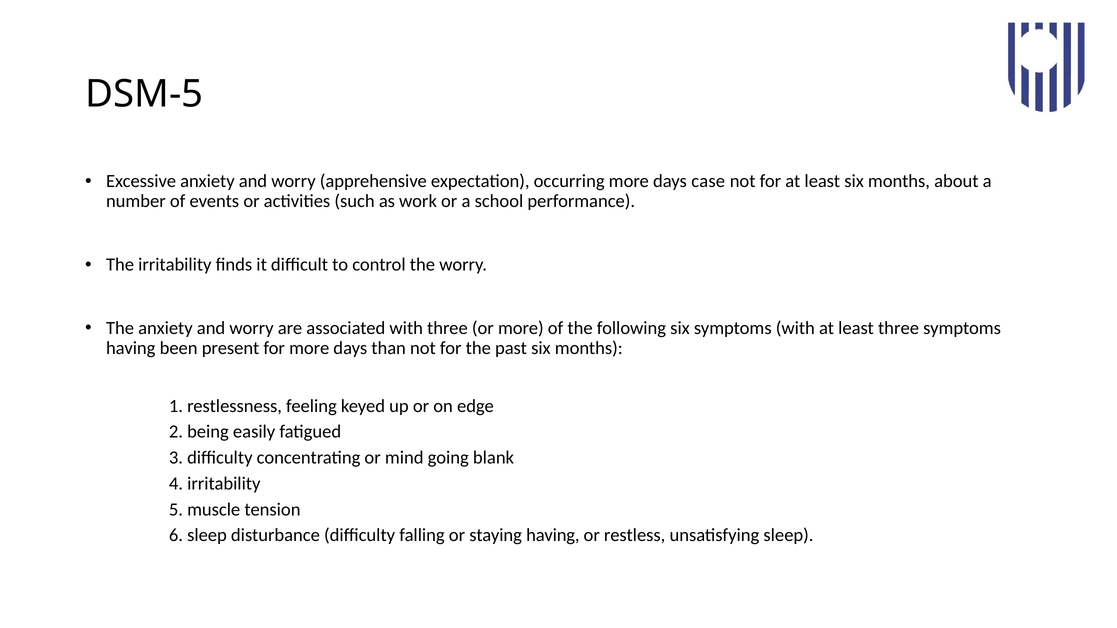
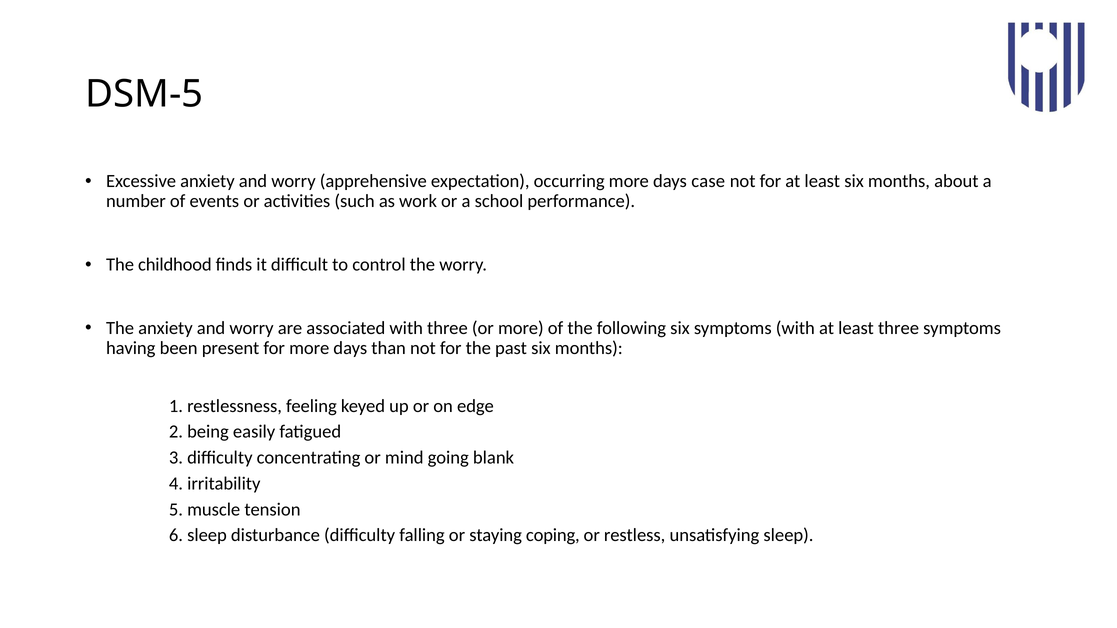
The irritability: irritability -> childhood (175, 265)
staying having: having -> coping (553, 536)
